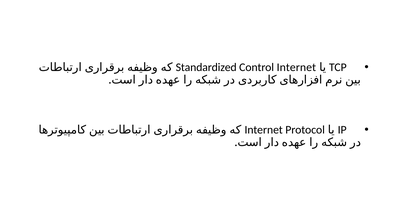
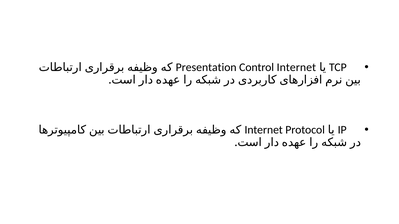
Standardized: Standardized -> Presentation (206, 67)
